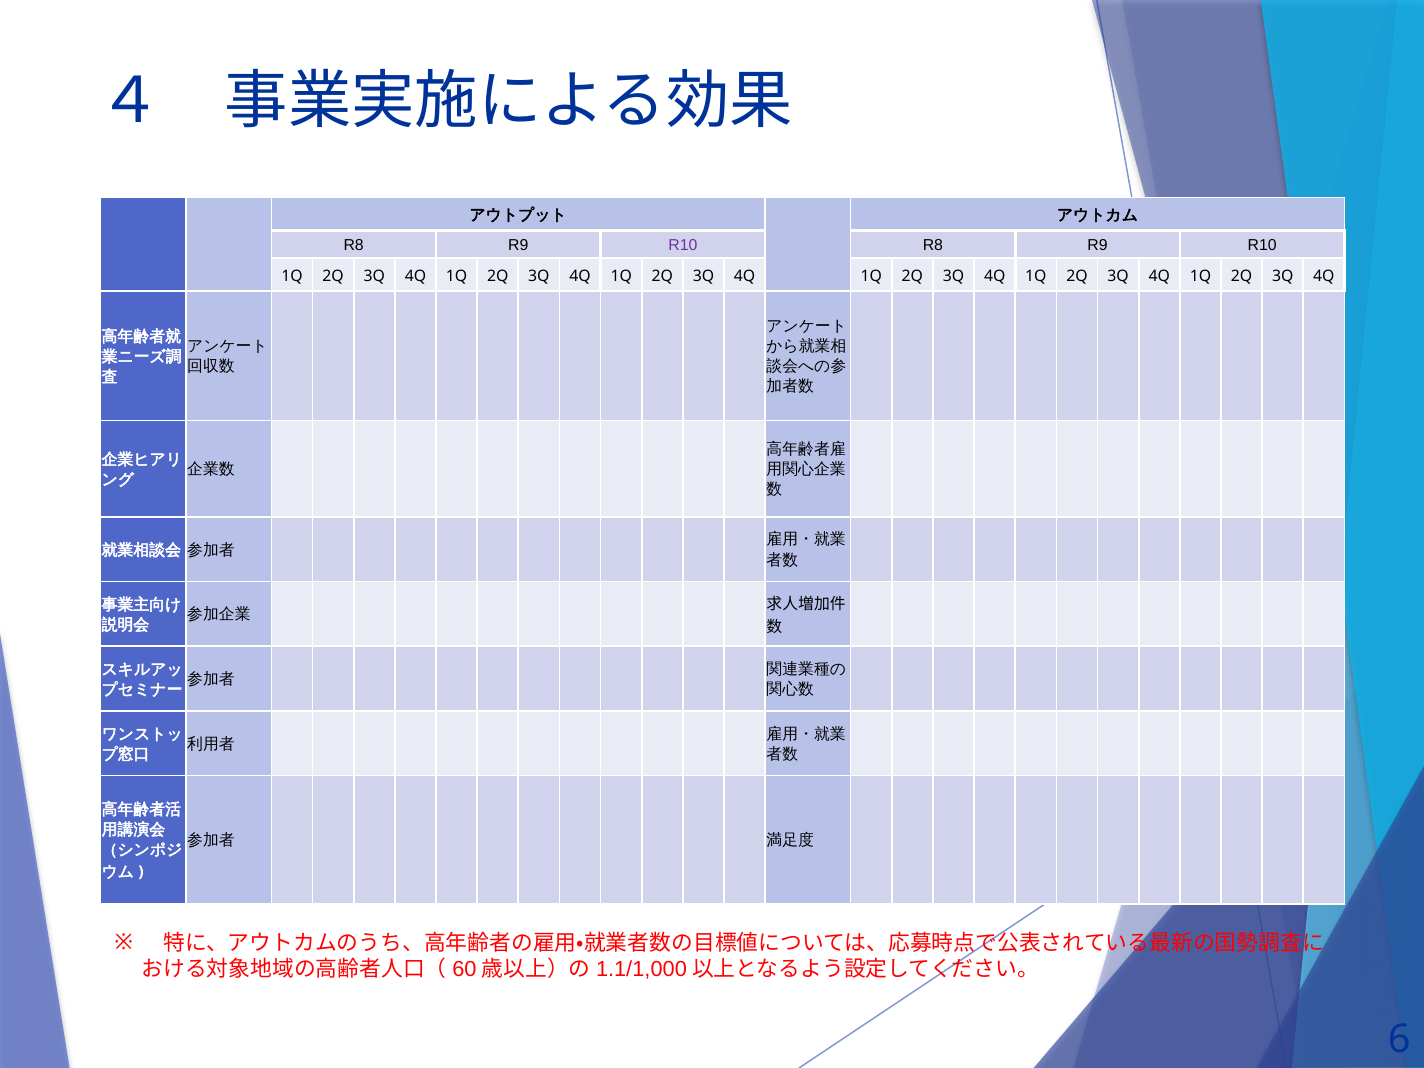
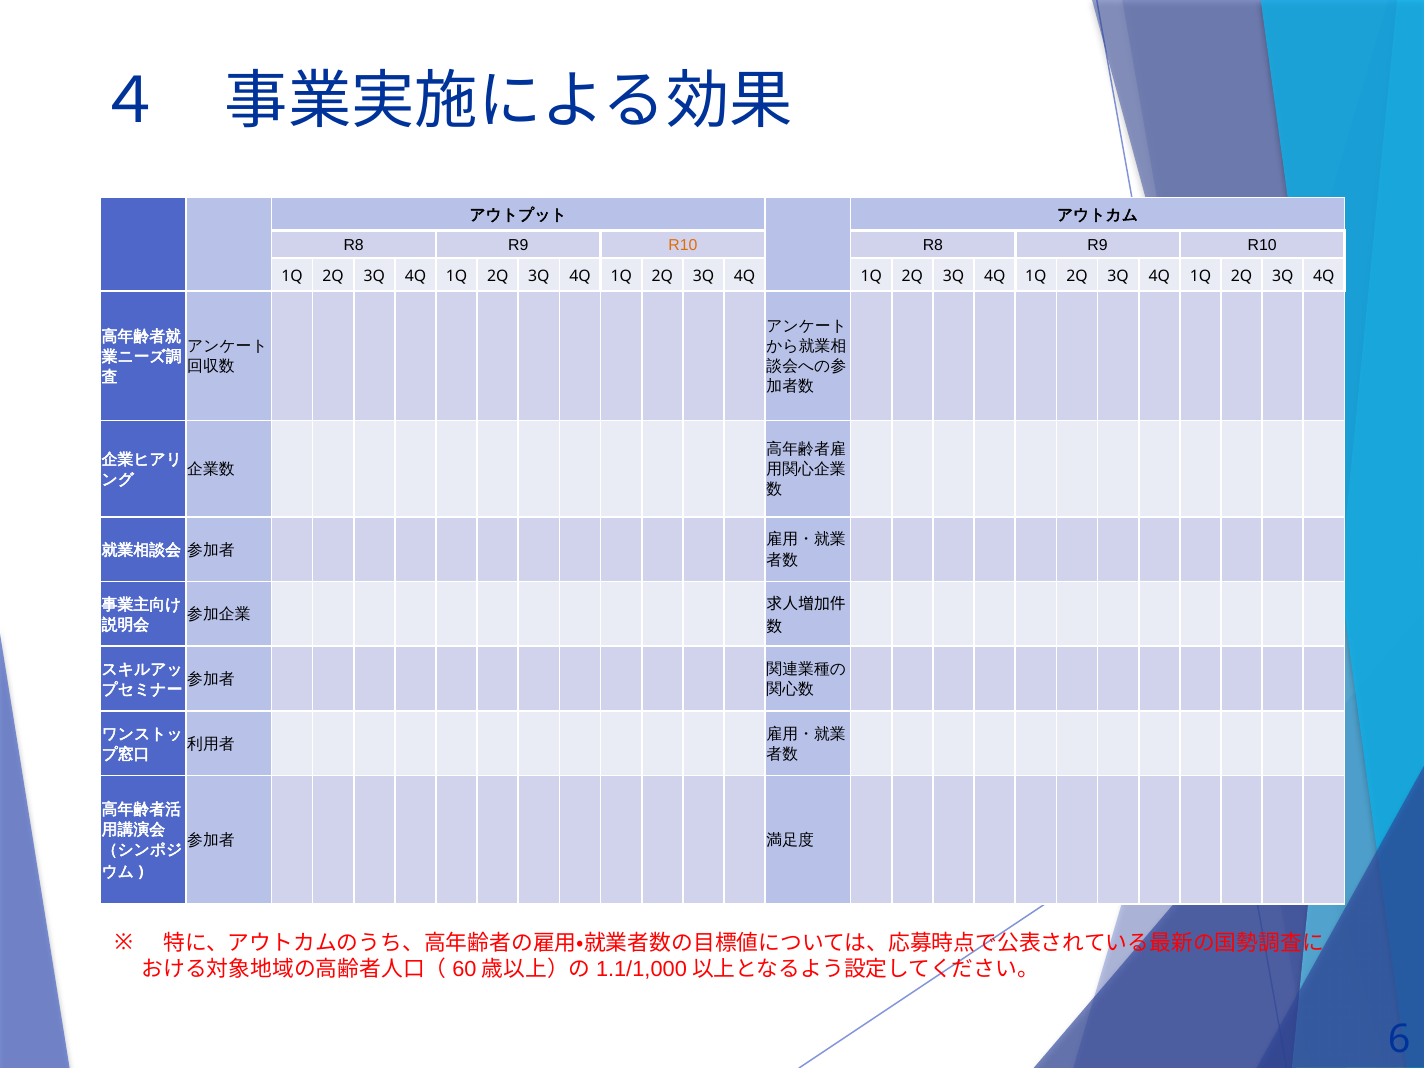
R10 colour: purple -> orange (683, 245)
